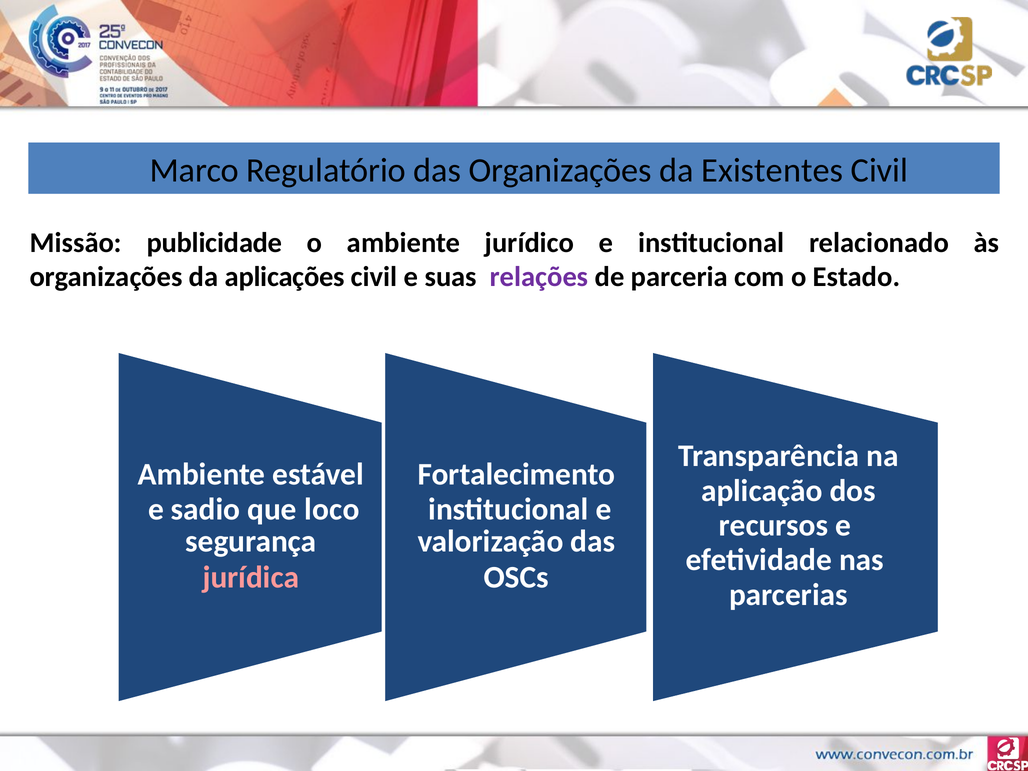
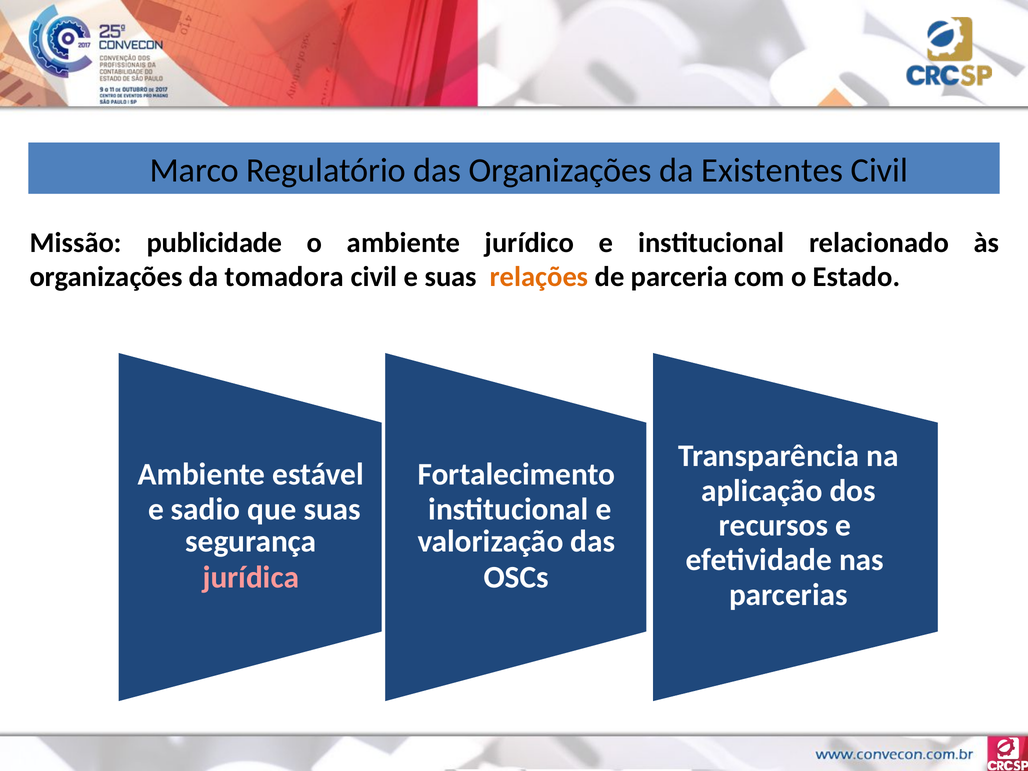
aplicações: aplicações -> tomadora (284, 277)
relações colour: purple -> orange (539, 277)
que loco: loco -> suas (332, 509)
